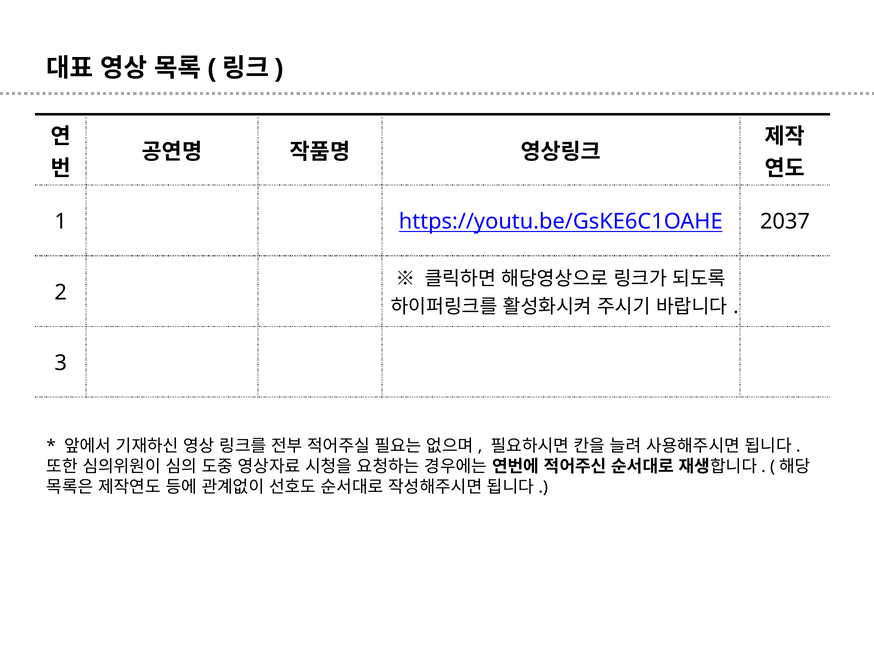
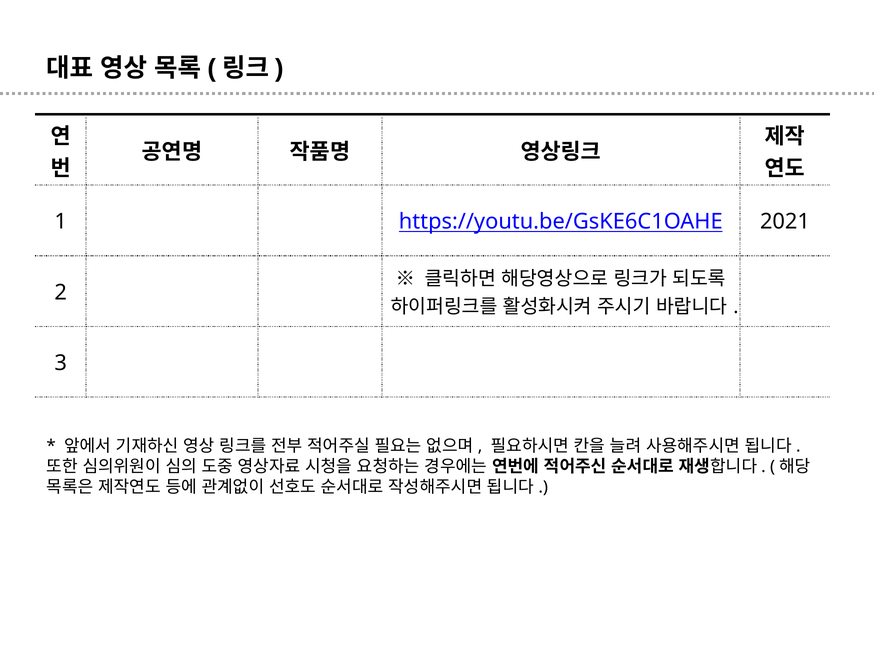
2037: 2037 -> 2021 (785, 222)
